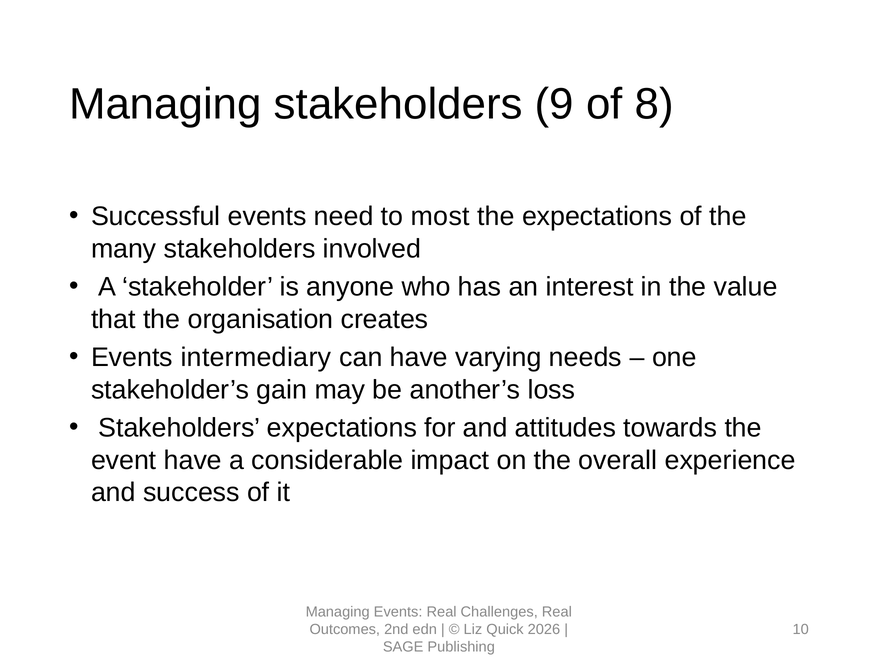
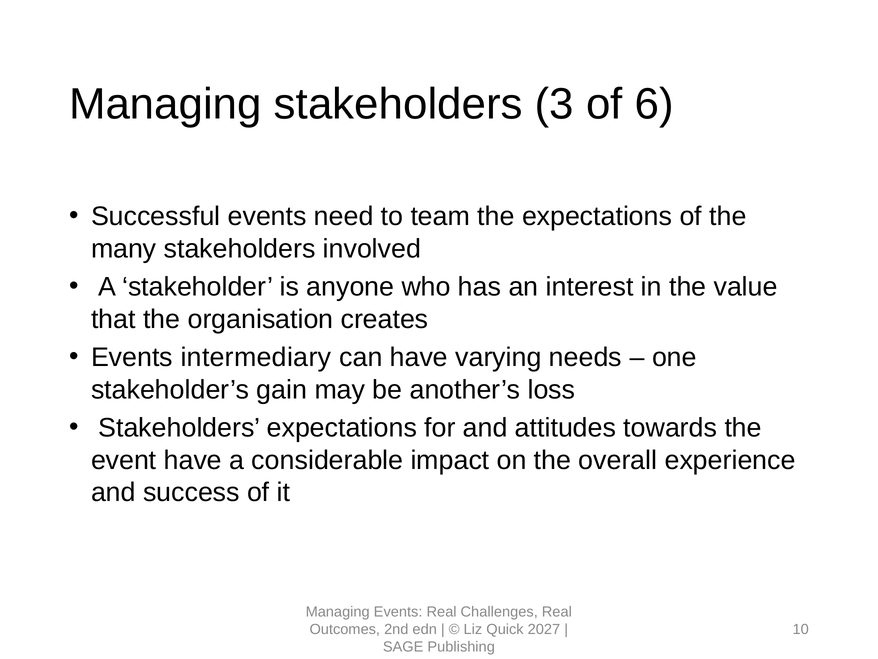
9: 9 -> 3 (554, 104)
8: 8 -> 6 (654, 104)
most: most -> team (440, 216)
2026: 2026 -> 2027 (544, 629)
